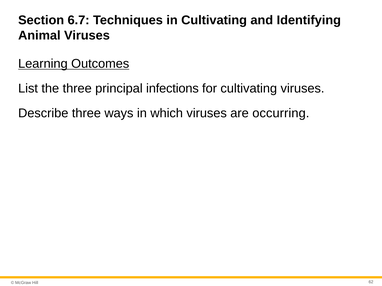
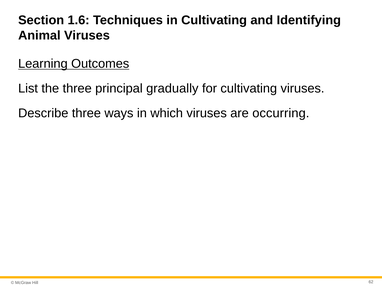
6.7: 6.7 -> 1.6 (79, 20)
infections: infections -> gradually (172, 89)
